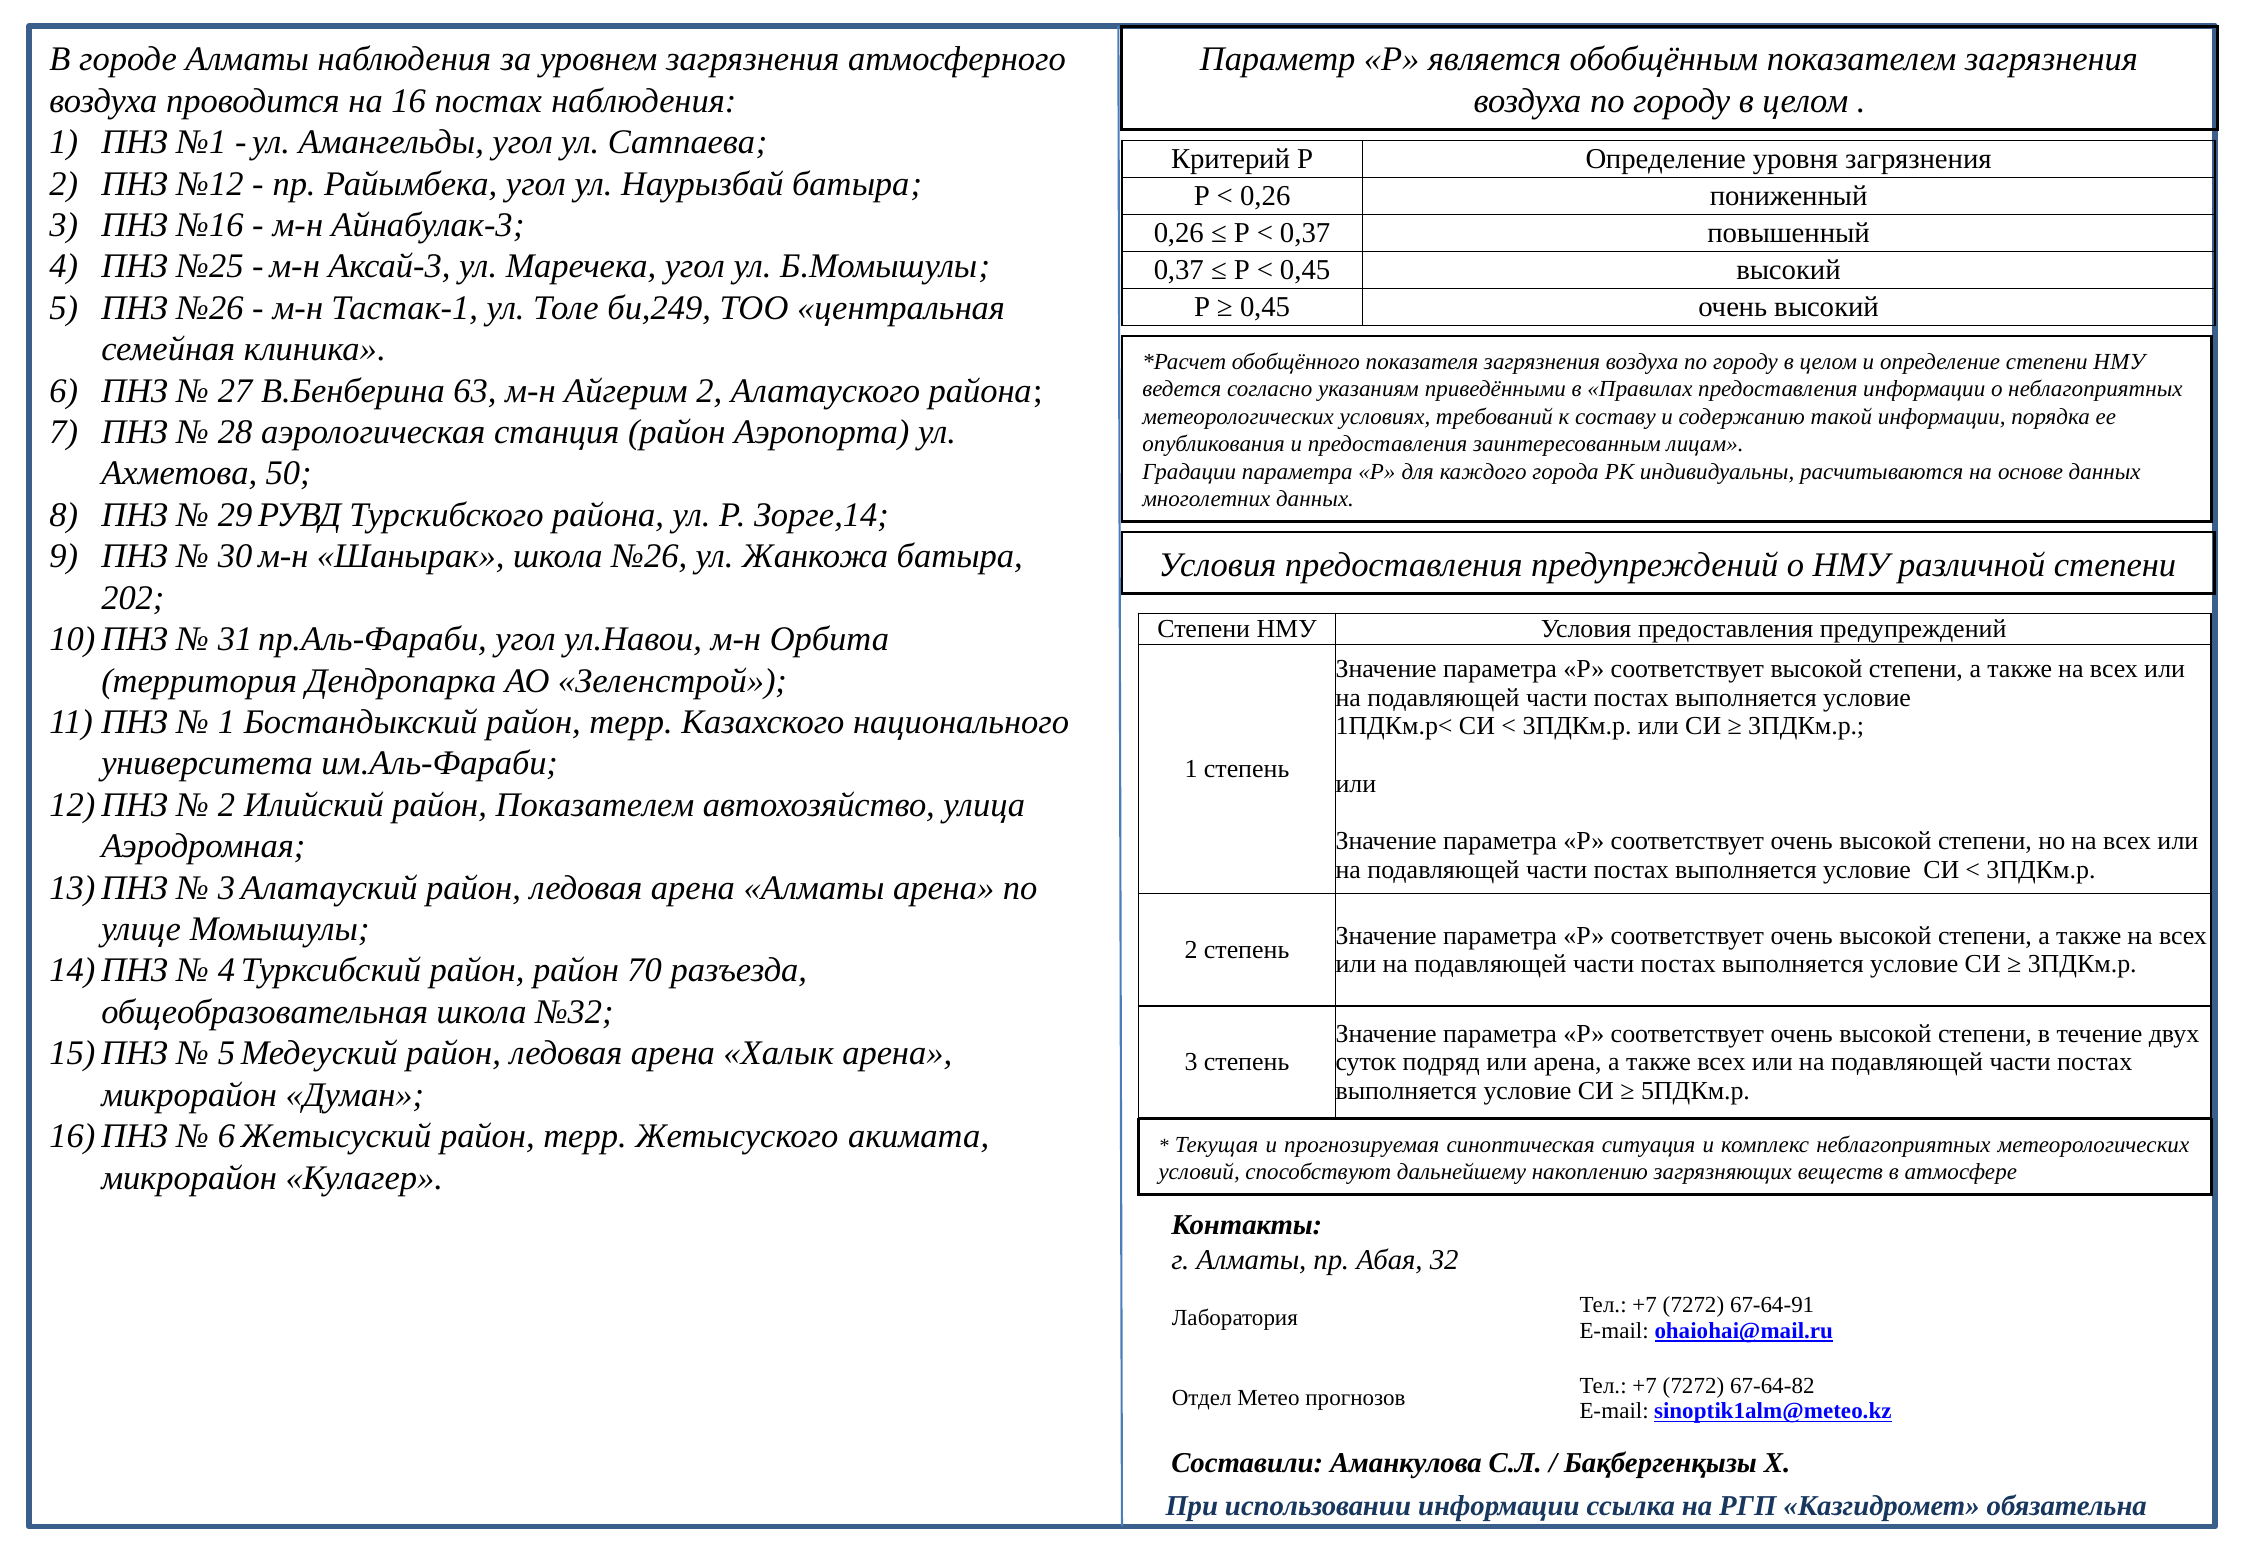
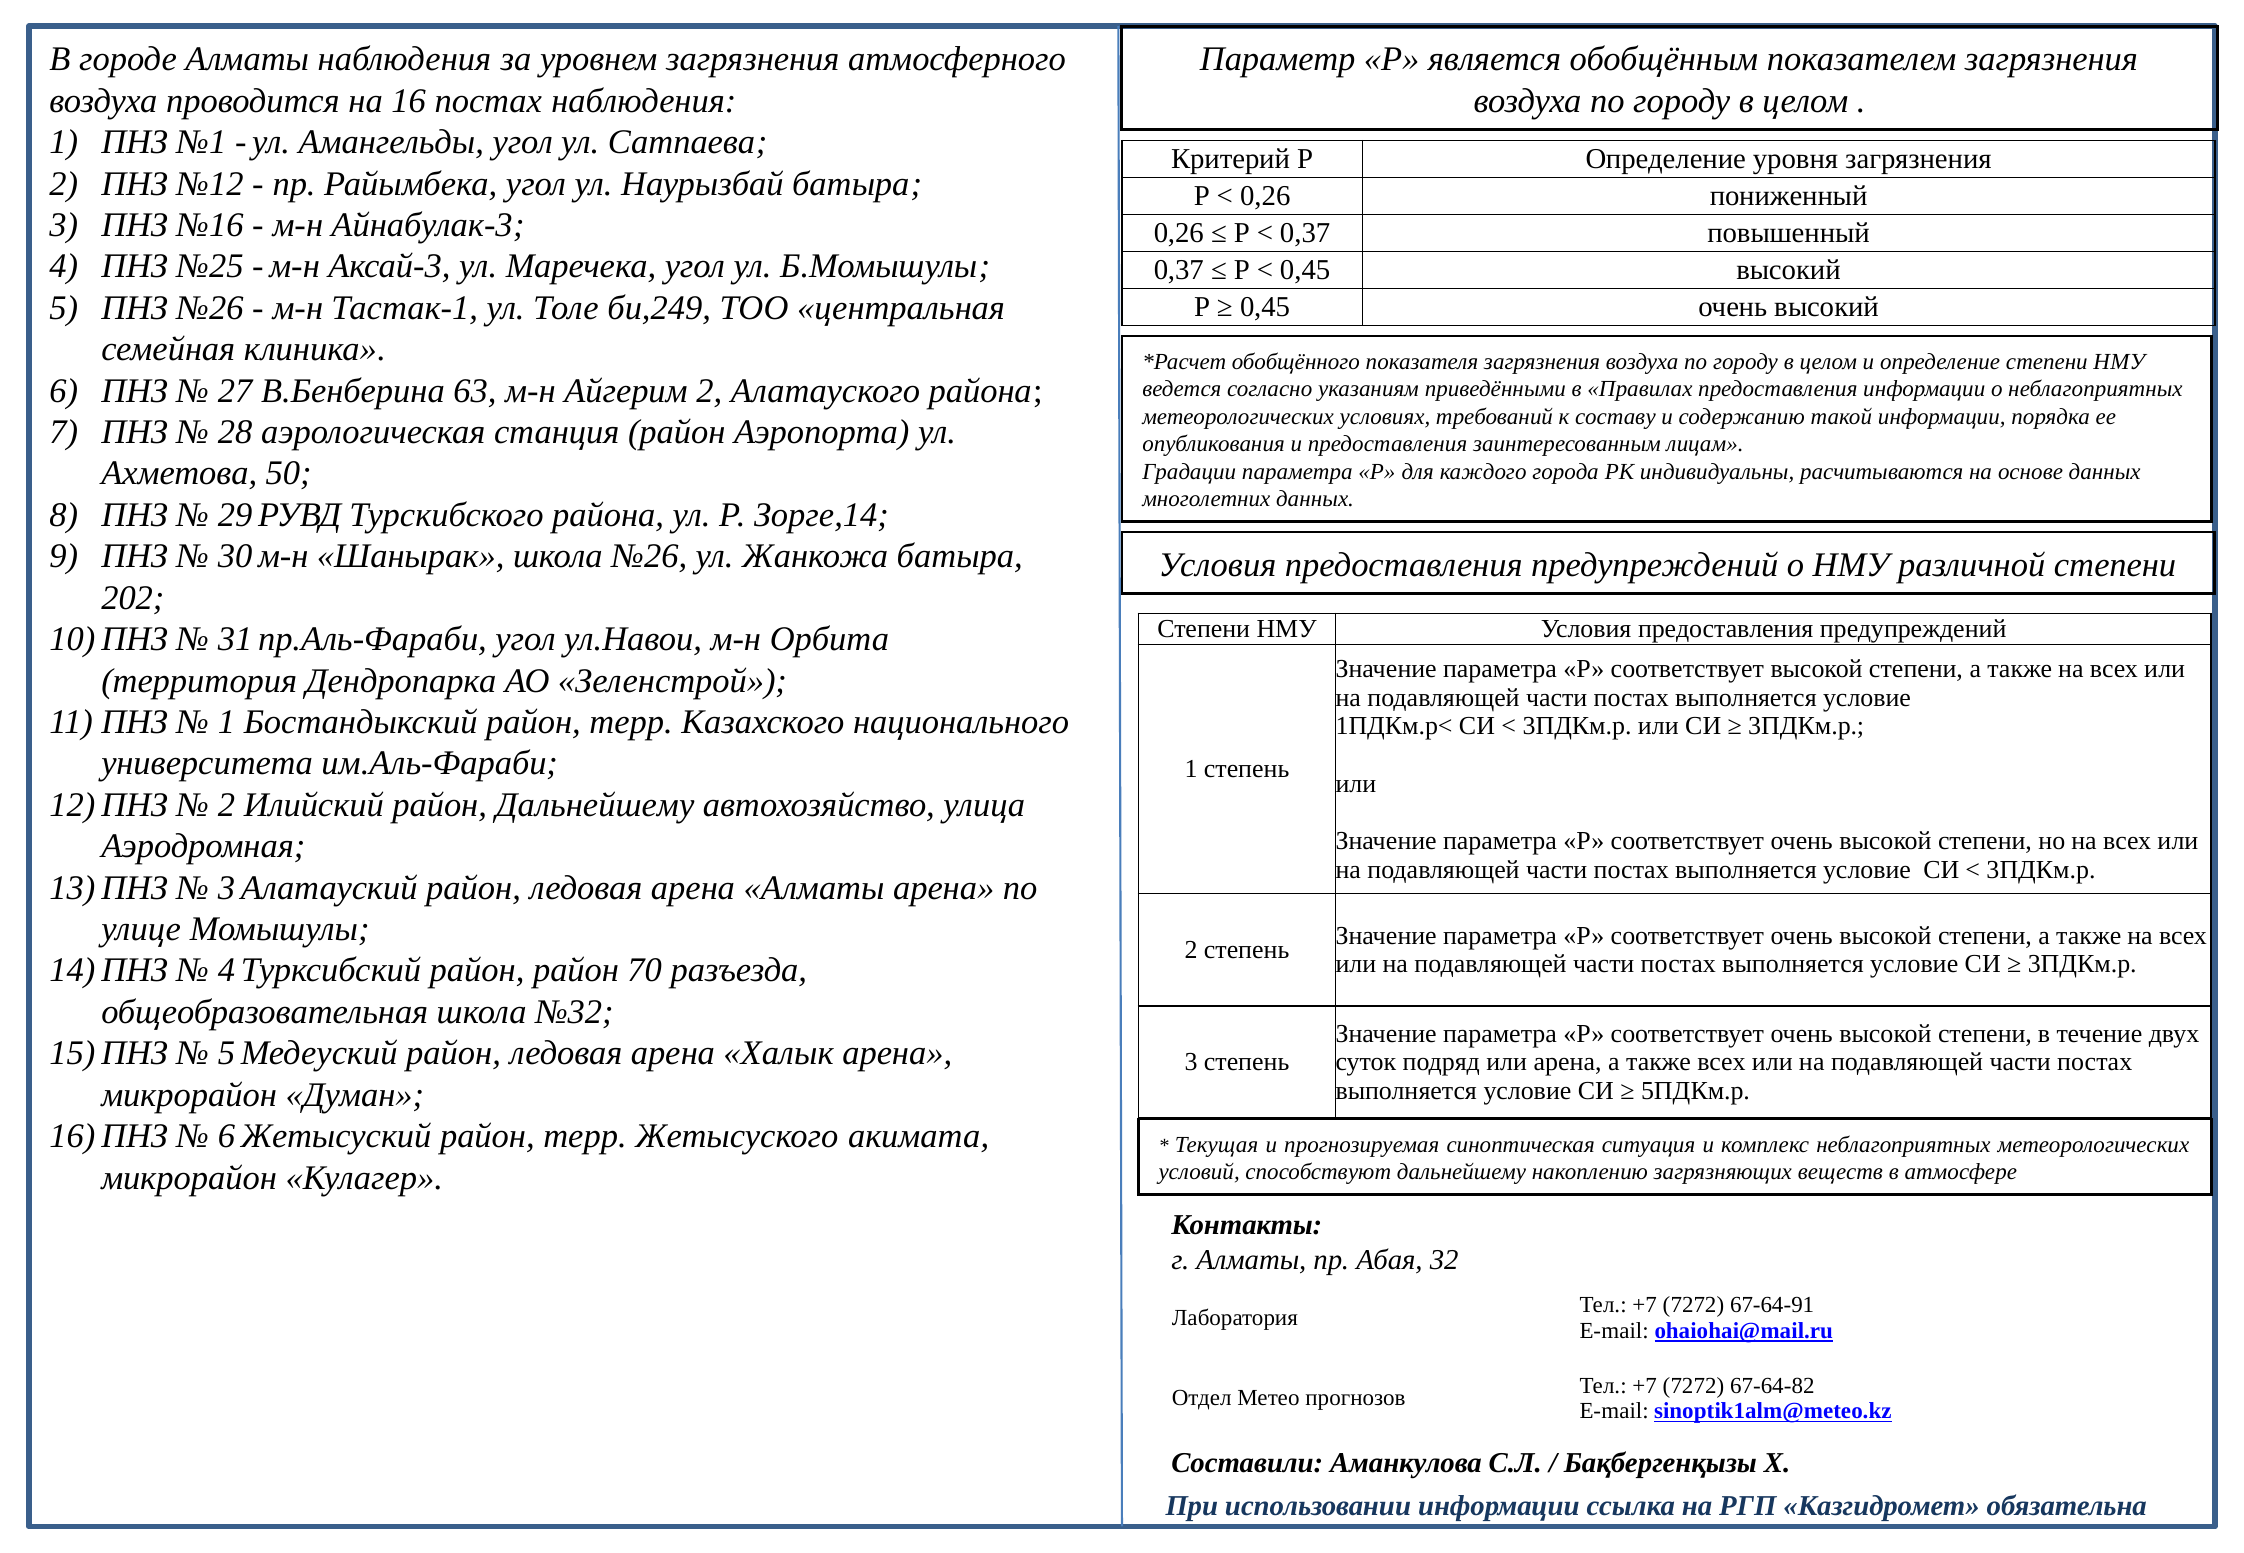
район Показателем: Показателем -> Дальнейшему (595, 805)
